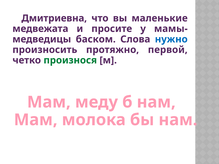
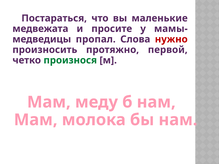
Дмитриевна: Дмитриевна -> Постараться (54, 18)
баском: баском -> пропал (96, 39)
нужно colour: blue -> red (171, 39)
